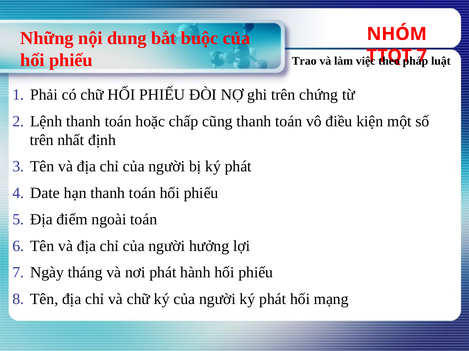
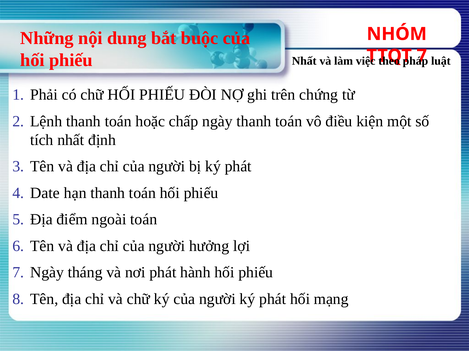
Trao: Trao -> Nhất (304, 61)
chấp cũng: cũng -> ngày (217, 121)
trên: trên -> tích (42, 140)
